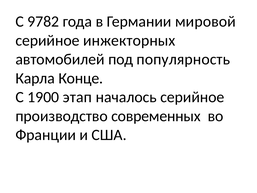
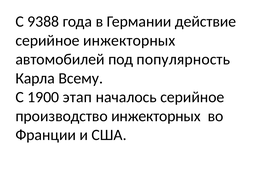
9782: 9782 -> 9388 (43, 22)
мировой: мировой -> действие (206, 22)
Конце: Конце -> Всему (81, 78)
производство современных: современных -> инжекторных (156, 116)
